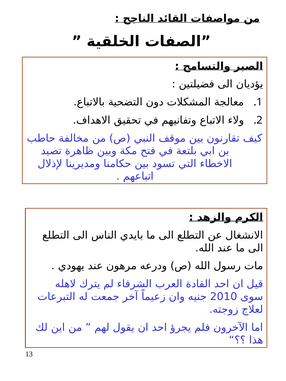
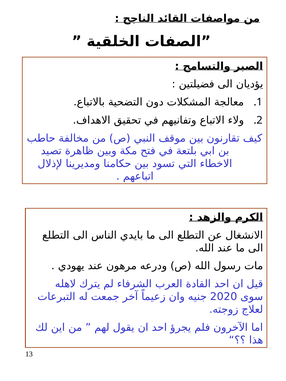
2010: 2010 -> 2020 (224, 297)
